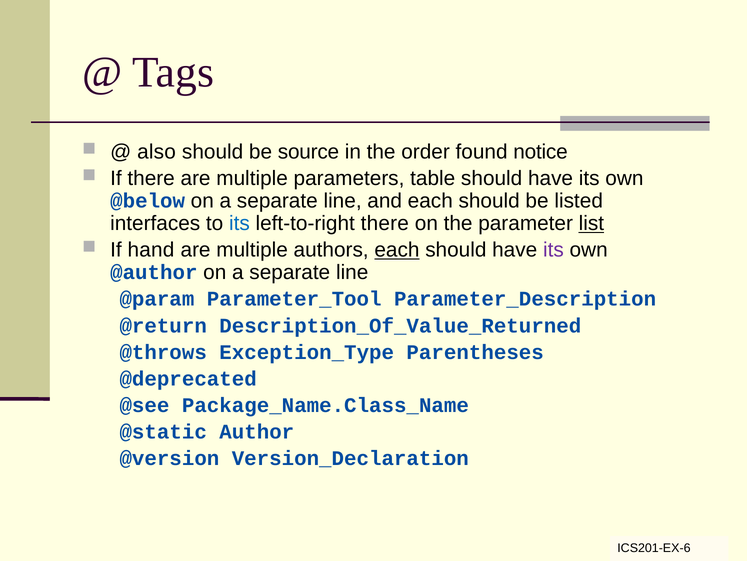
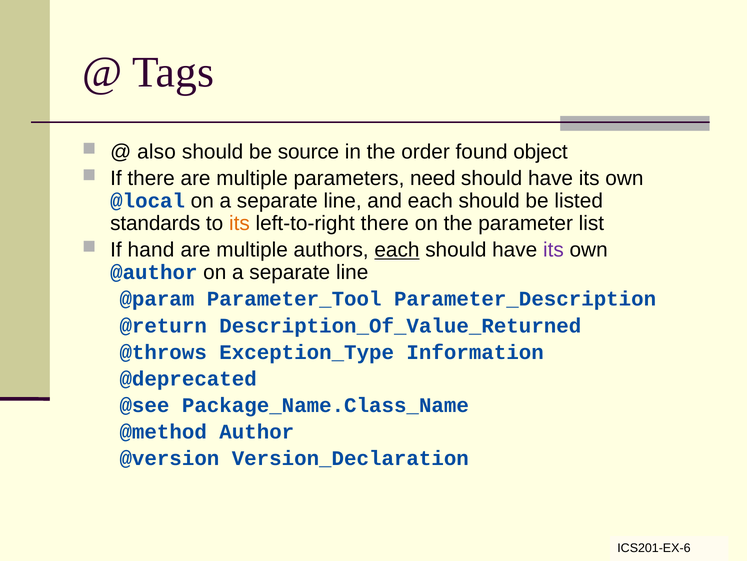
notice: notice -> object (541, 152)
table: table -> need (433, 178)
@below: @below -> @local (148, 201)
interfaces: interfaces -> standards (155, 223)
its colour: blue -> orange (239, 223)
list underline: present -> none (591, 223)
Parentheses: Parentheses -> Information (475, 352)
@static: @static -> @method (163, 431)
